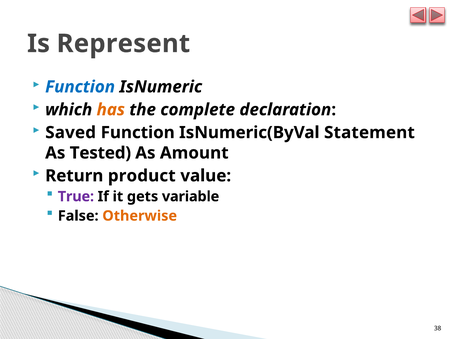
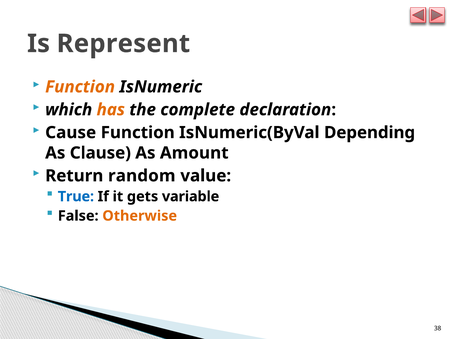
Function colour: blue -> orange (80, 87)
Saved: Saved -> Cause (71, 133)
Statement: Statement -> Depending (370, 133)
Tested: Tested -> Clause (100, 153)
product: product -> random (142, 176)
True colour: purple -> blue (76, 197)
